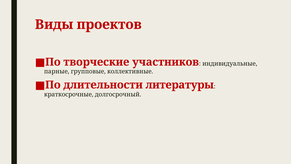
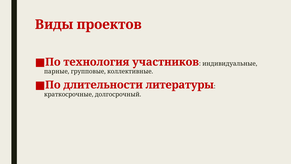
творческие: творческие -> технология (96, 62)
